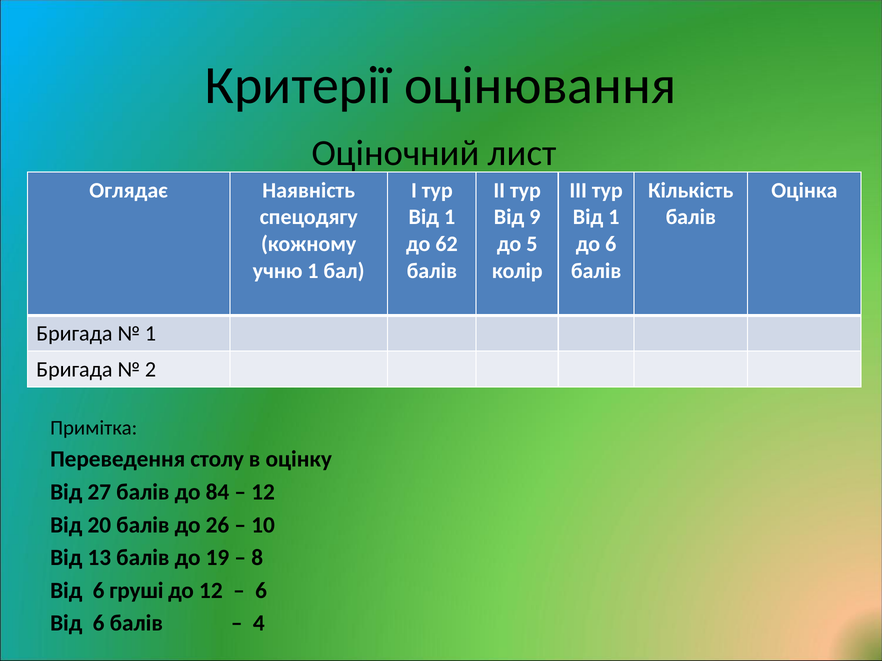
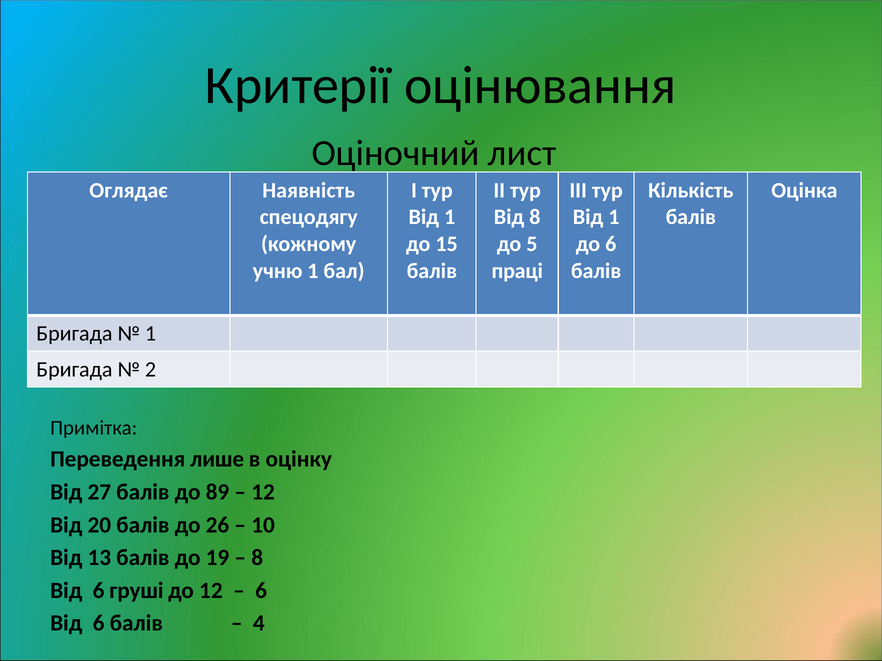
Від 9: 9 -> 8 (535, 217)
62: 62 -> 15 (447, 244)
колір: колір -> праці (517, 271)
столу: столу -> лише (217, 460)
84: 84 -> 89 (217, 492)
